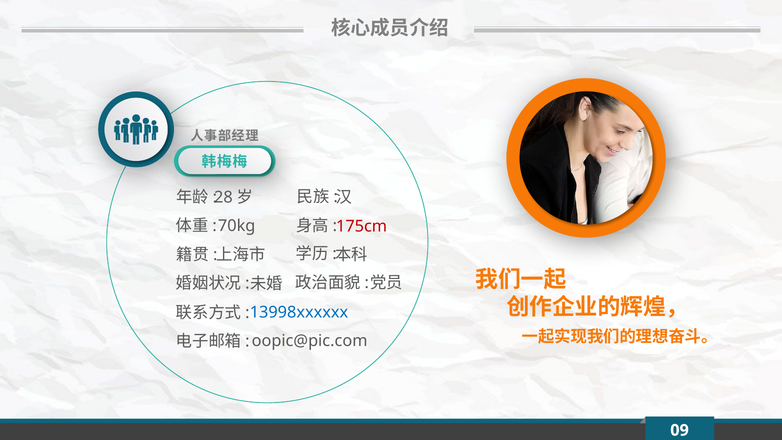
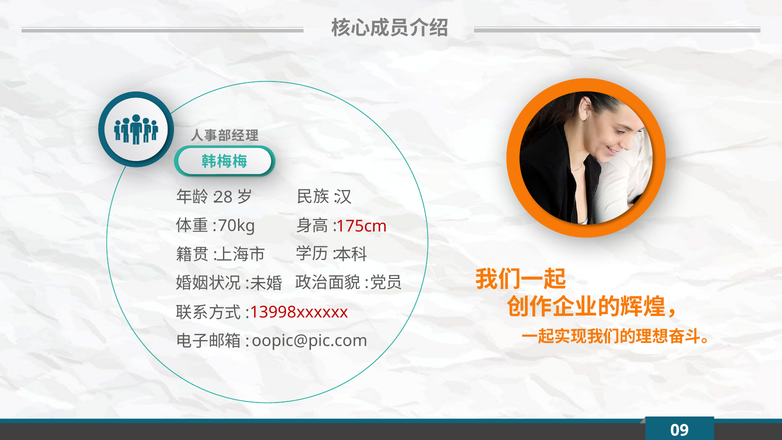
13998xxxxxx colour: blue -> red (299, 312)
